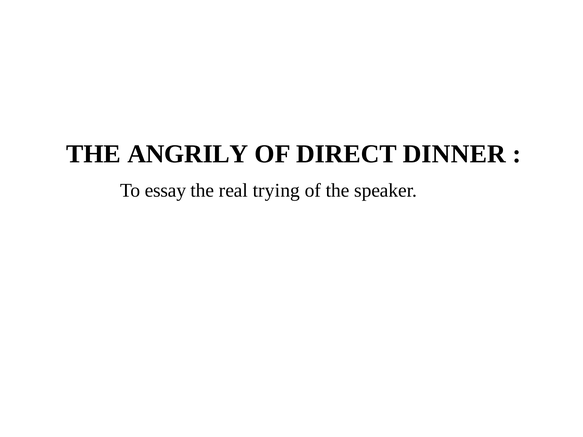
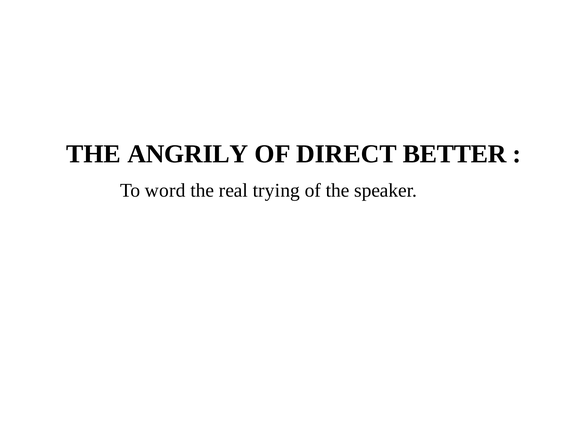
DINNER: DINNER -> BETTER (455, 154)
essay: essay -> word (165, 191)
